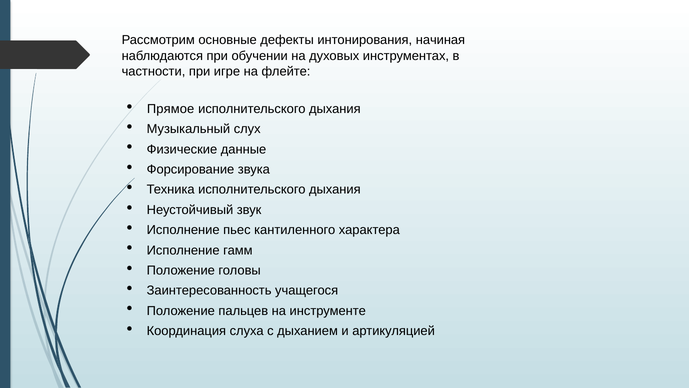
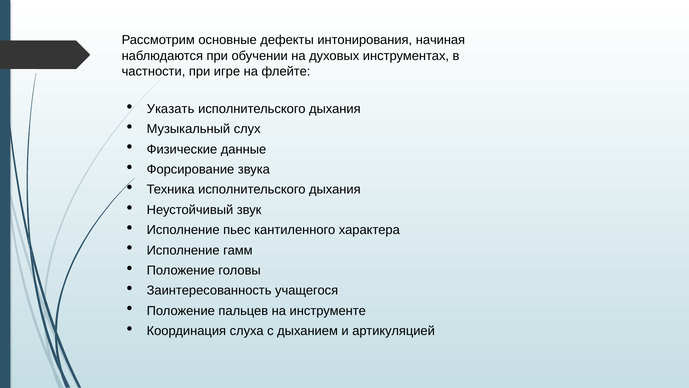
Прямое: Прямое -> Указать (171, 109)
